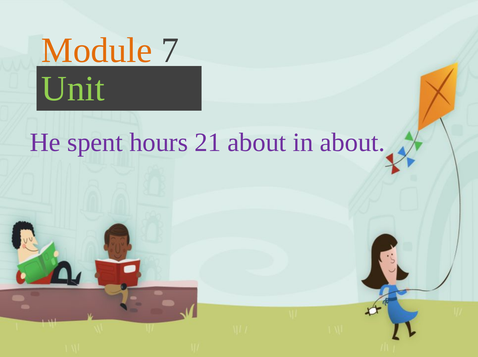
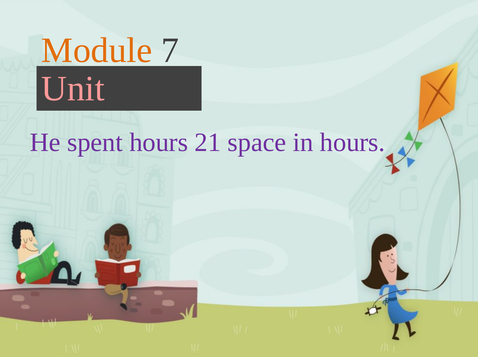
Unit colour: light green -> pink (73, 89)
21 about: about -> space (257, 142)
in about: about -> hours (353, 142)
